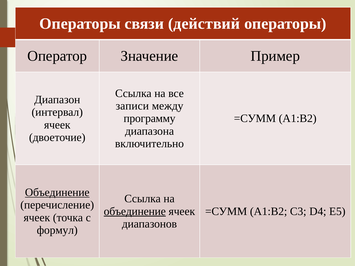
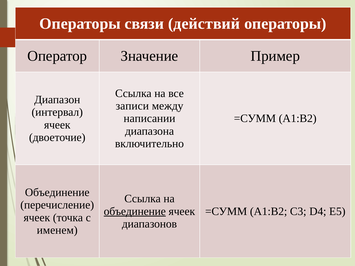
программу: программу -> написании (149, 119)
Объединение underline: present -> none (57, 193)
формул: формул -> именем (57, 230)
